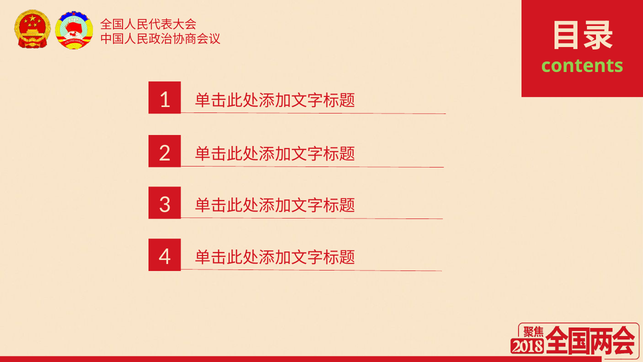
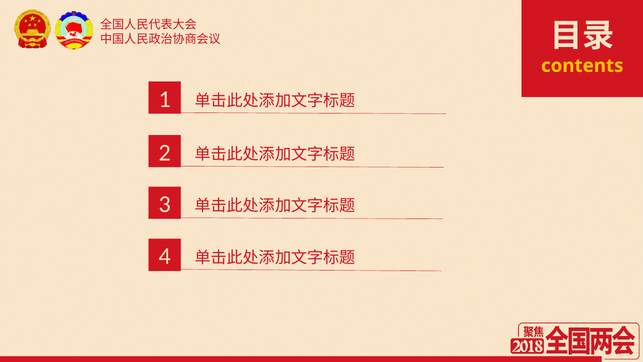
contents colour: light green -> yellow (582, 66)
